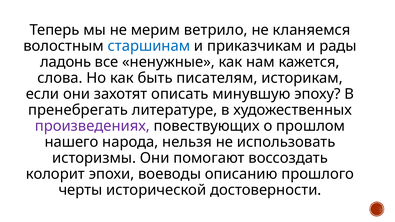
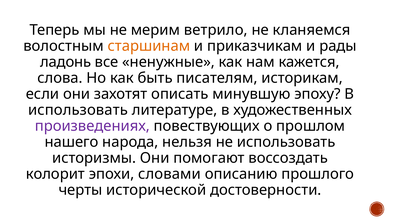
старшинам colour: blue -> orange (149, 46)
пренебрегать: пренебрегать -> использовать (78, 110)
воеводы: воеводы -> словами (169, 174)
